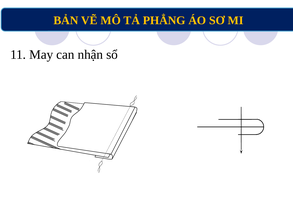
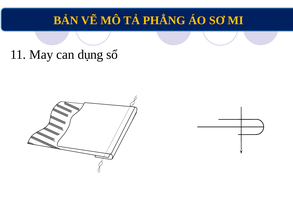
nhận: nhận -> dụng (90, 55)
